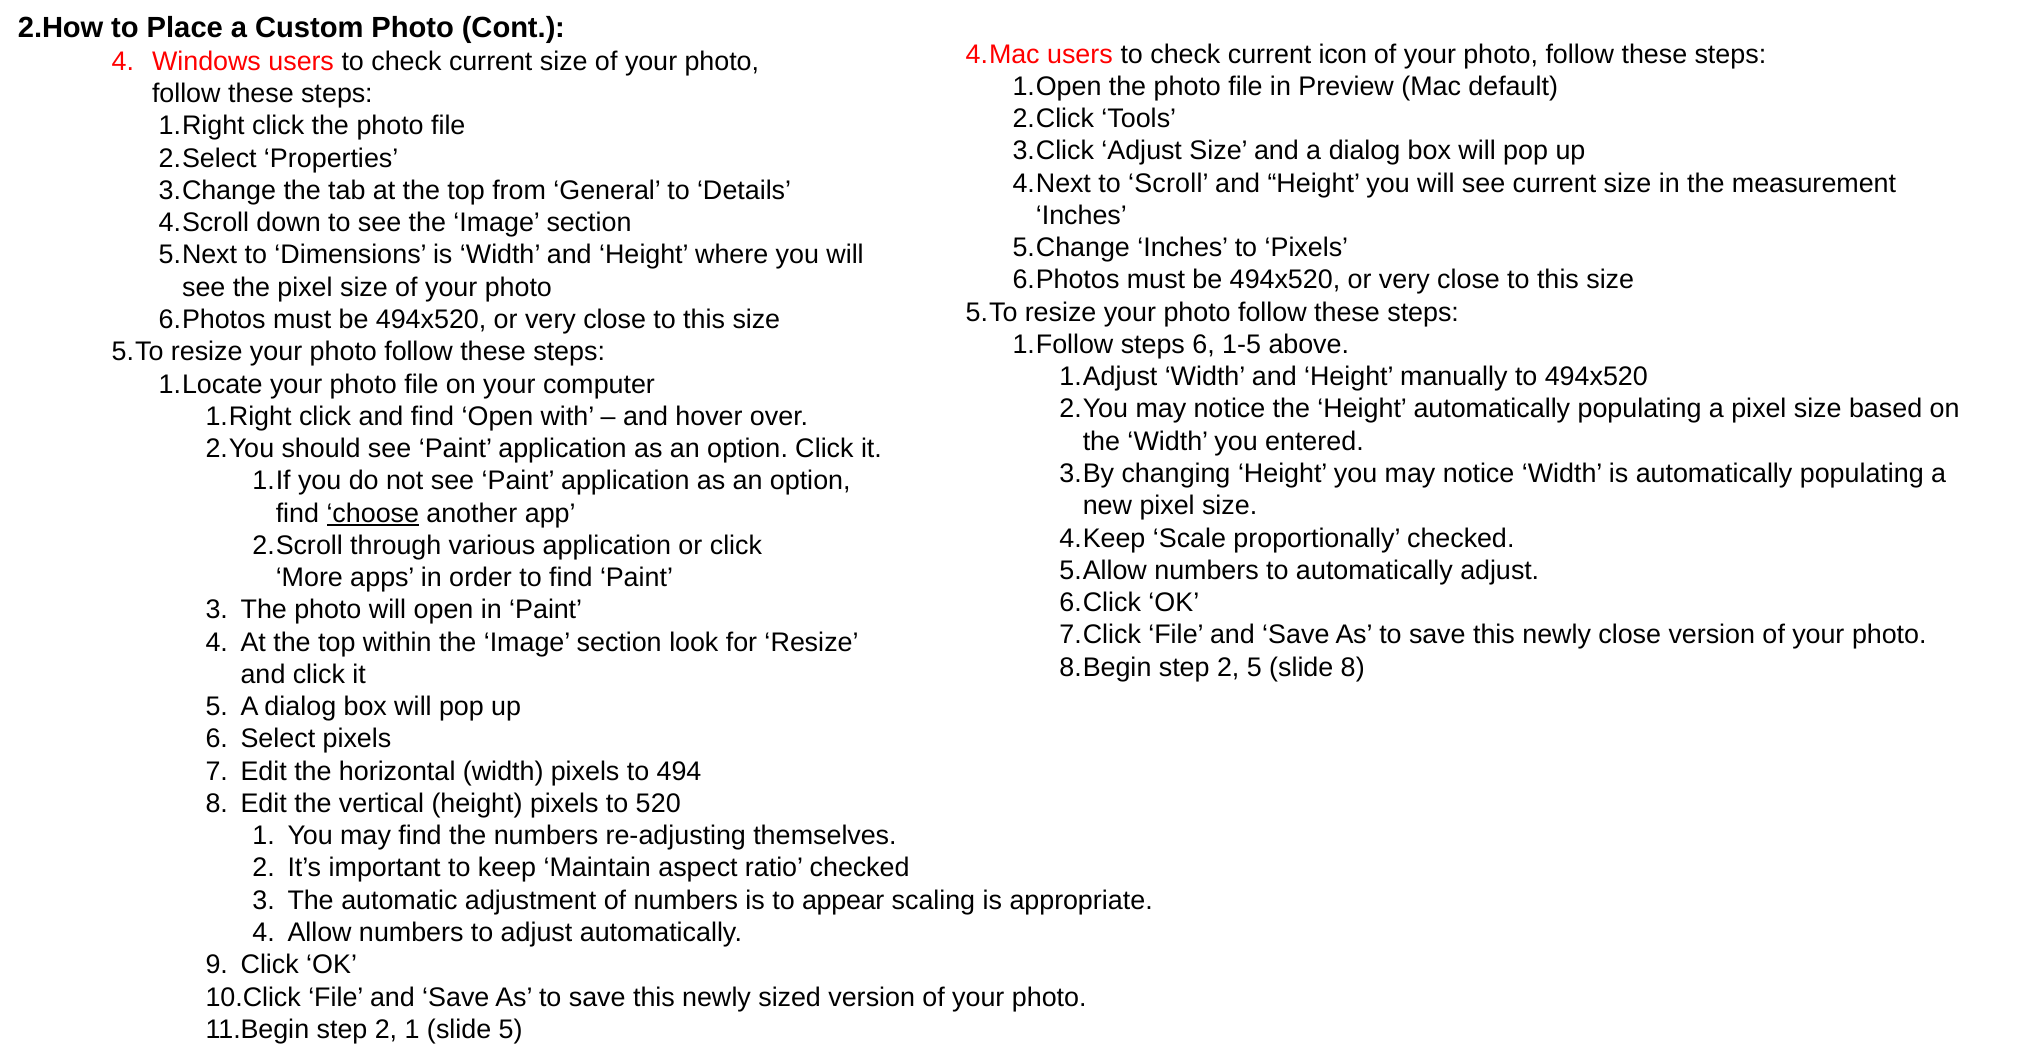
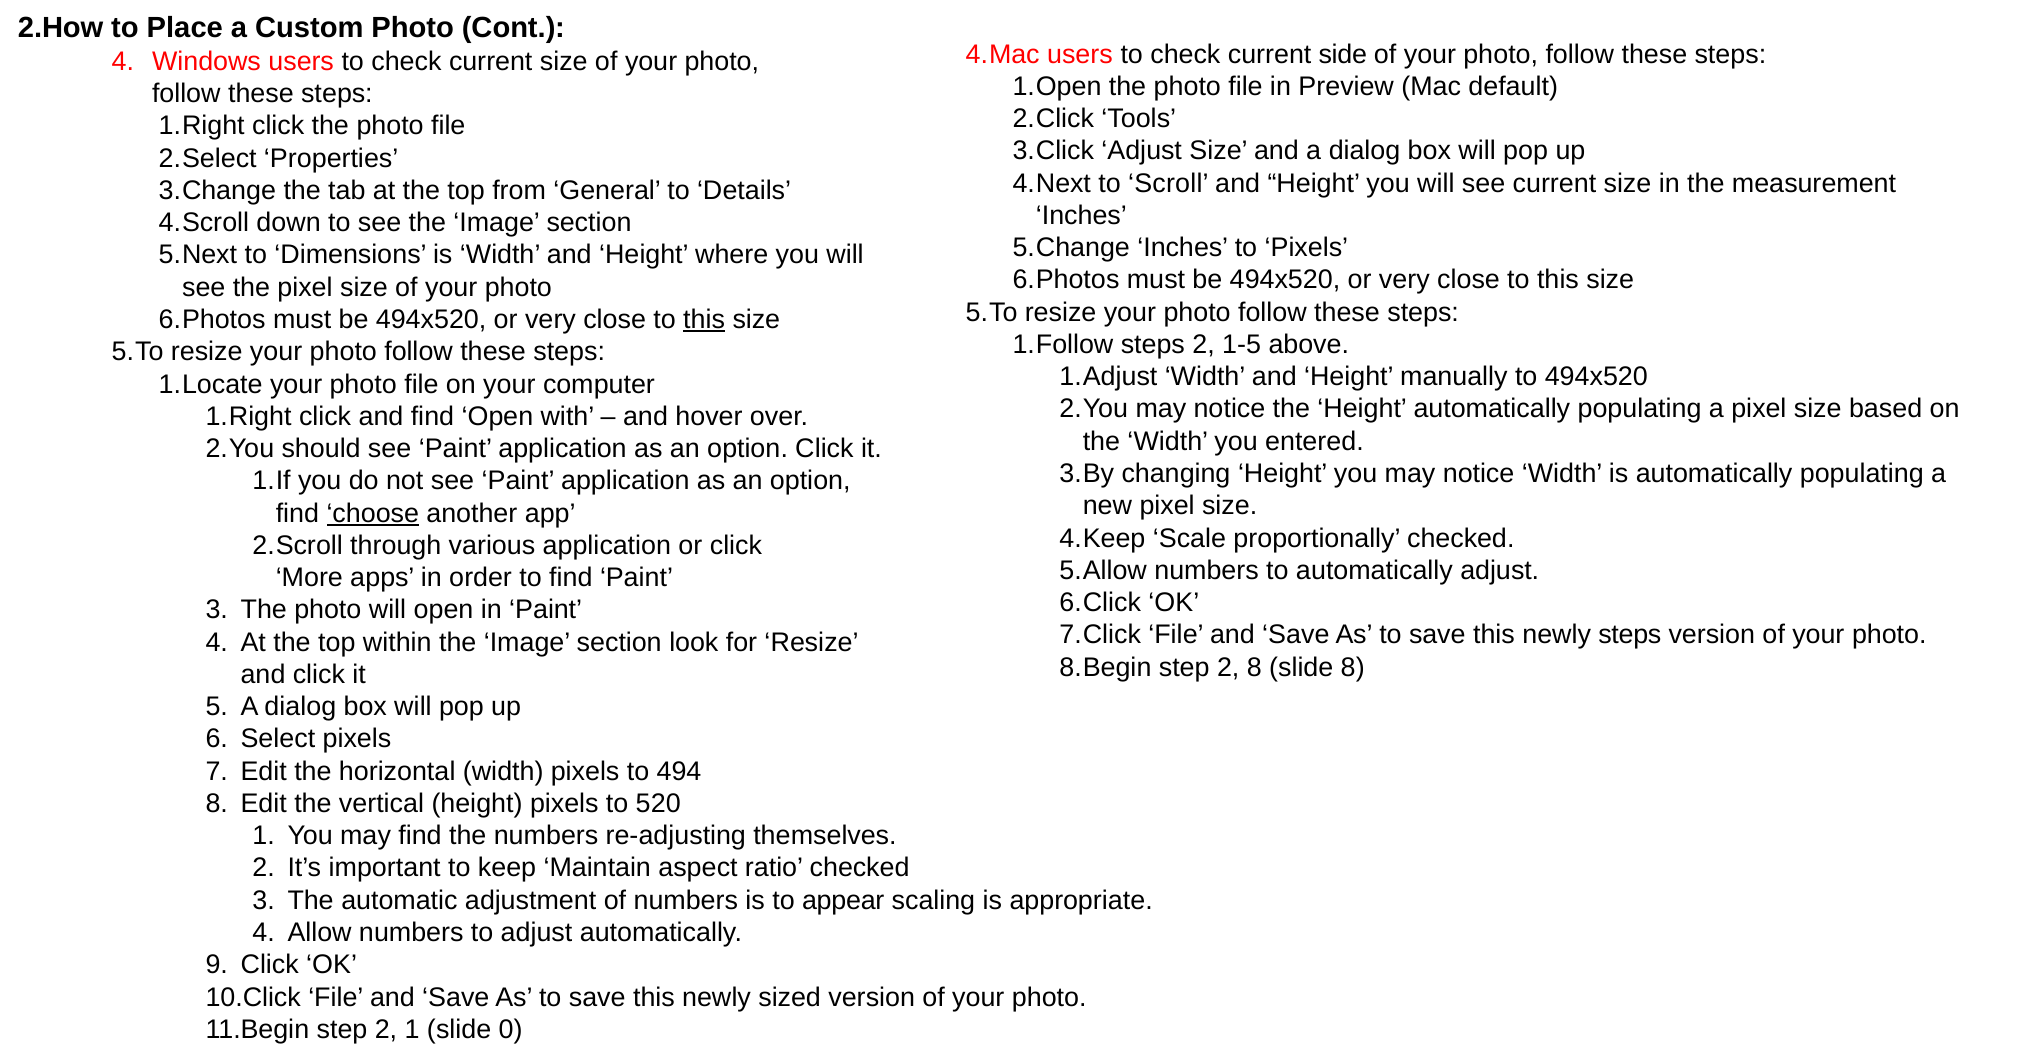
icon: icon -> side (1343, 54)
this underline: none -> present (704, 320)
steps 6: 6 -> 2 (1204, 345)
newly close: close -> steps (1630, 635)
2 5: 5 -> 8 (1254, 667)
slide 5: 5 -> 0 (511, 1030)
